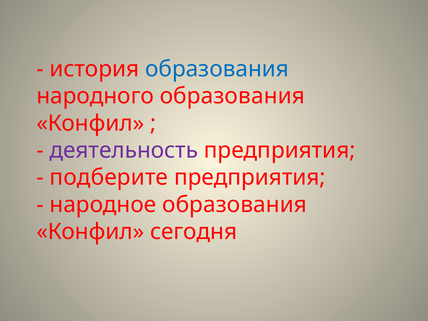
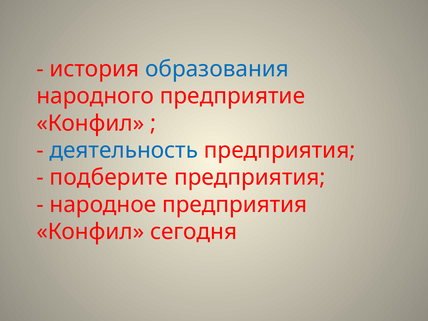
народного образования: образования -> предприятие (232, 96)
деятельность colour: purple -> blue (124, 150)
народное образования: образования -> предприятия (235, 205)
